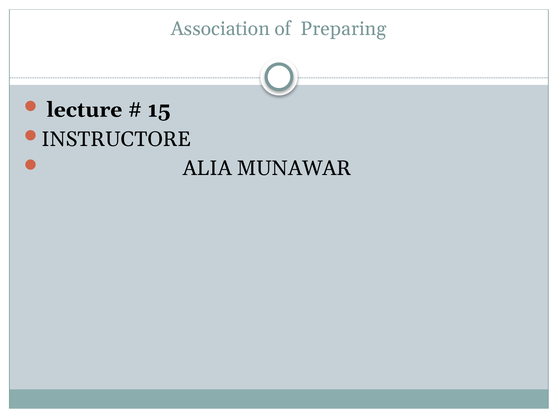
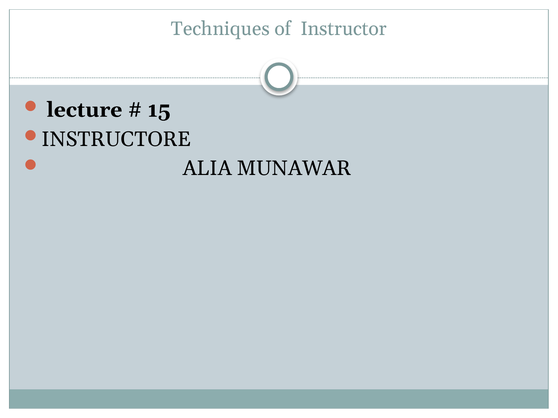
Association: Association -> Techniques (220, 29)
Preparing: Preparing -> Instructor (344, 29)
